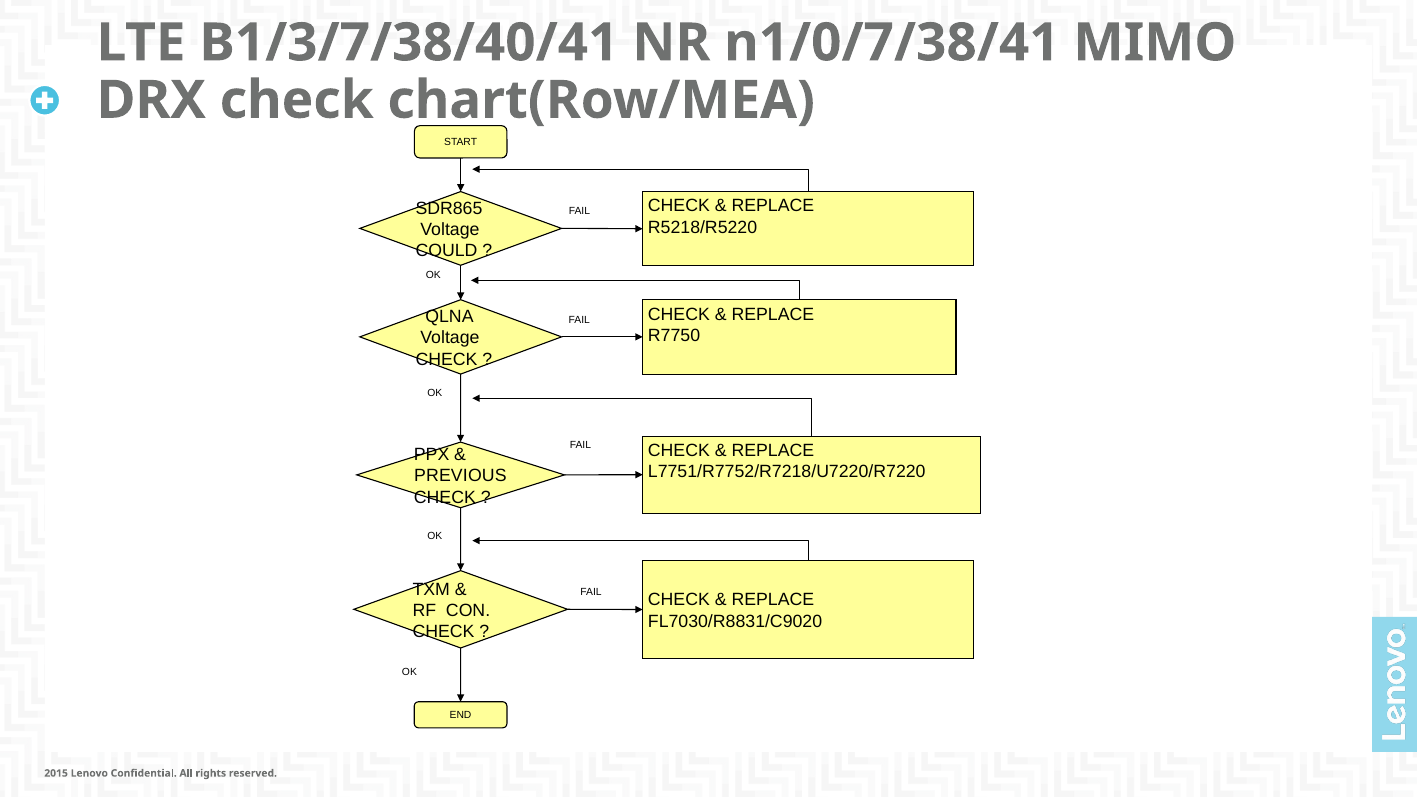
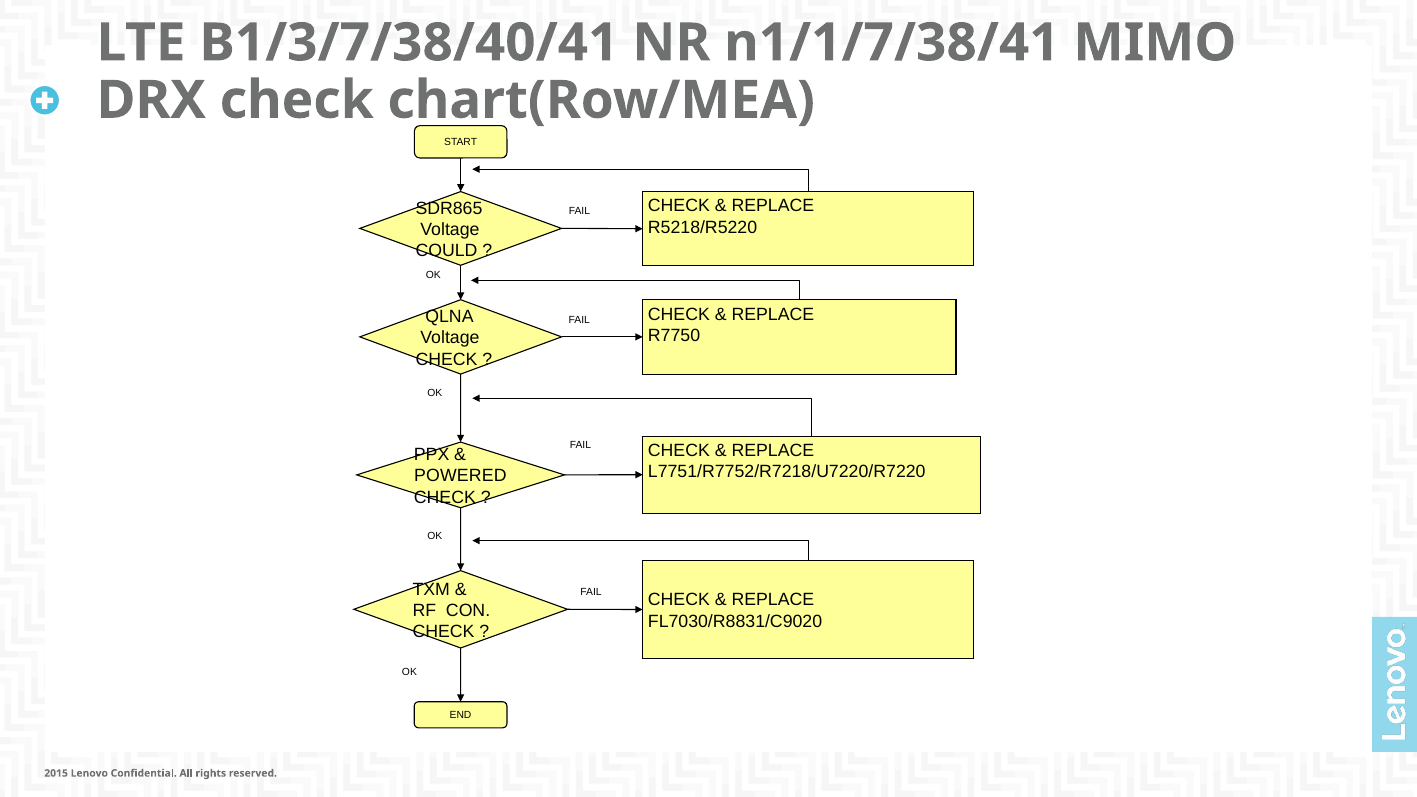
n1/0/7/38/41: n1/0/7/38/41 -> n1/1/7/38/41 (892, 43)
PREVIOUS: PREVIOUS -> POWERED (460, 476)
